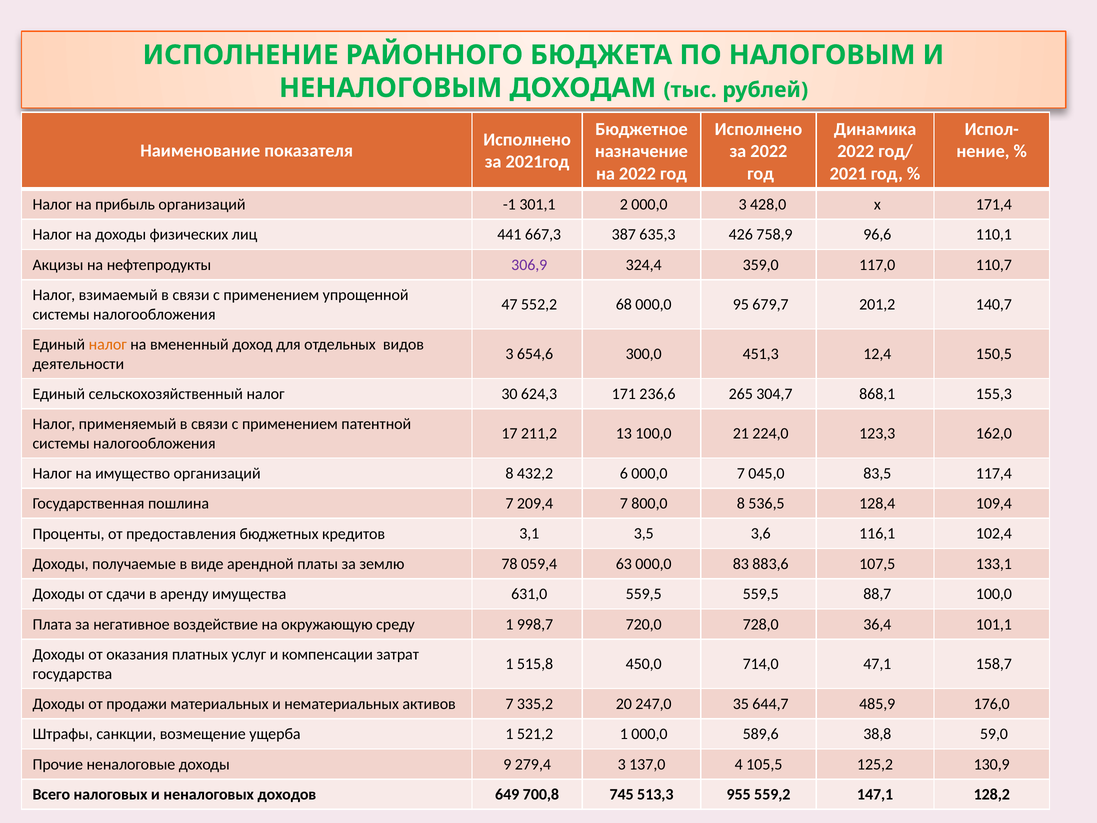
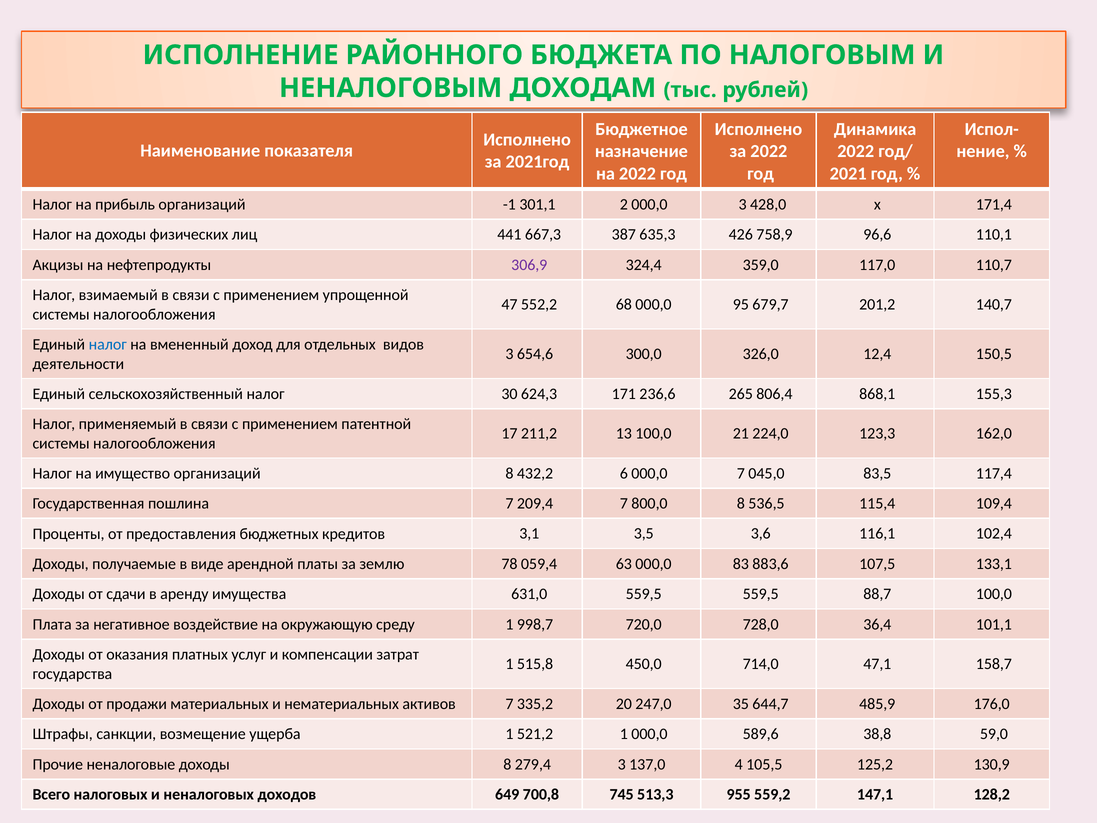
налог colour: orange -> blue (108, 344)
451,3: 451,3 -> 326,0 (761, 354)
304,7: 304,7 -> 806,4 (774, 394)
128,4: 128,4 -> 115,4 (877, 503)
доходы 9: 9 -> 8 (507, 764)
